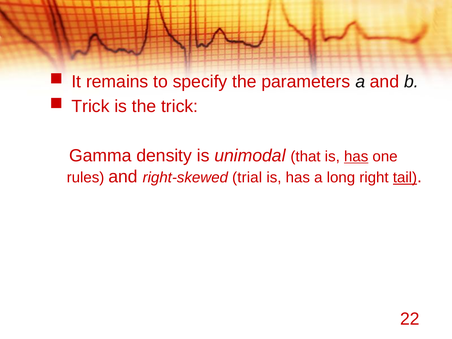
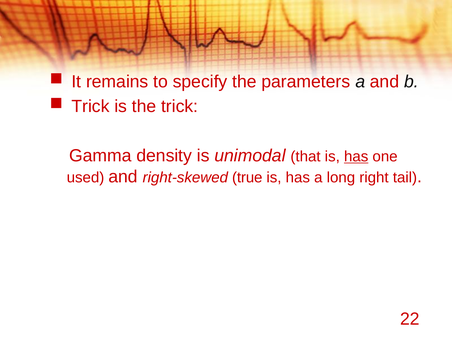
rules: rules -> used (86, 178)
trial: trial -> true (247, 178)
tail underline: present -> none (405, 178)
